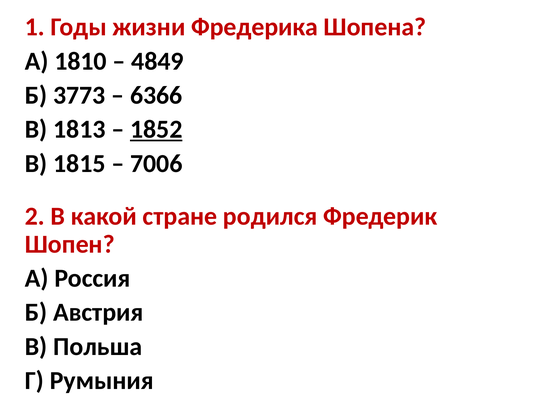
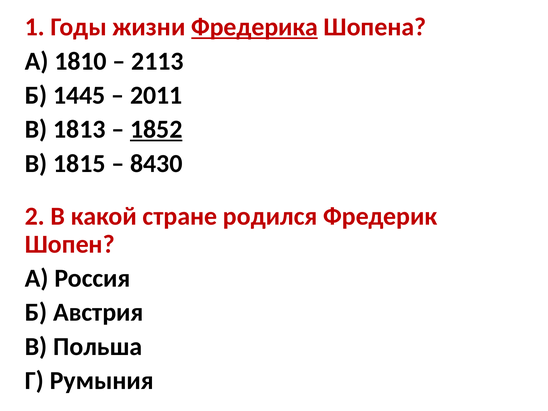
Фредерика underline: none -> present (255, 27)
4849: 4849 -> 2113 (157, 61)
3773: 3773 -> 1445 (79, 95)
6366: 6366 -> 2011 (156, 95)
7006: 7006 -> 8430 (156, 164)
